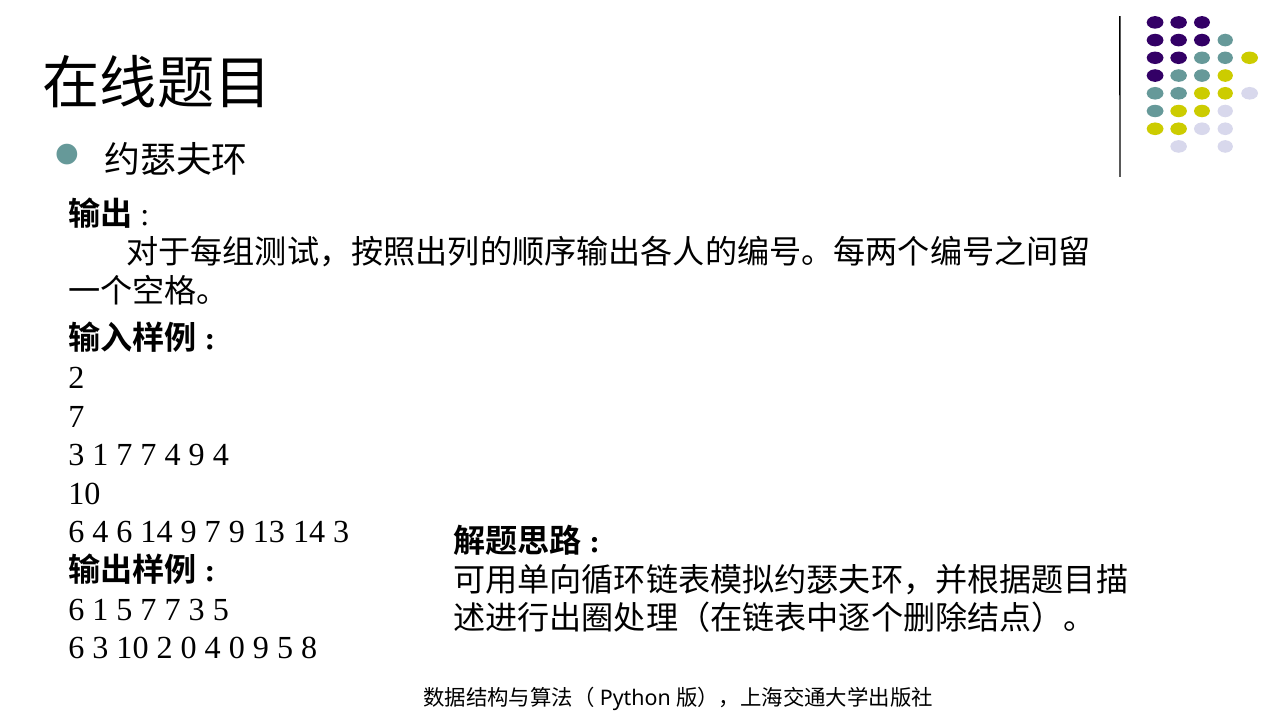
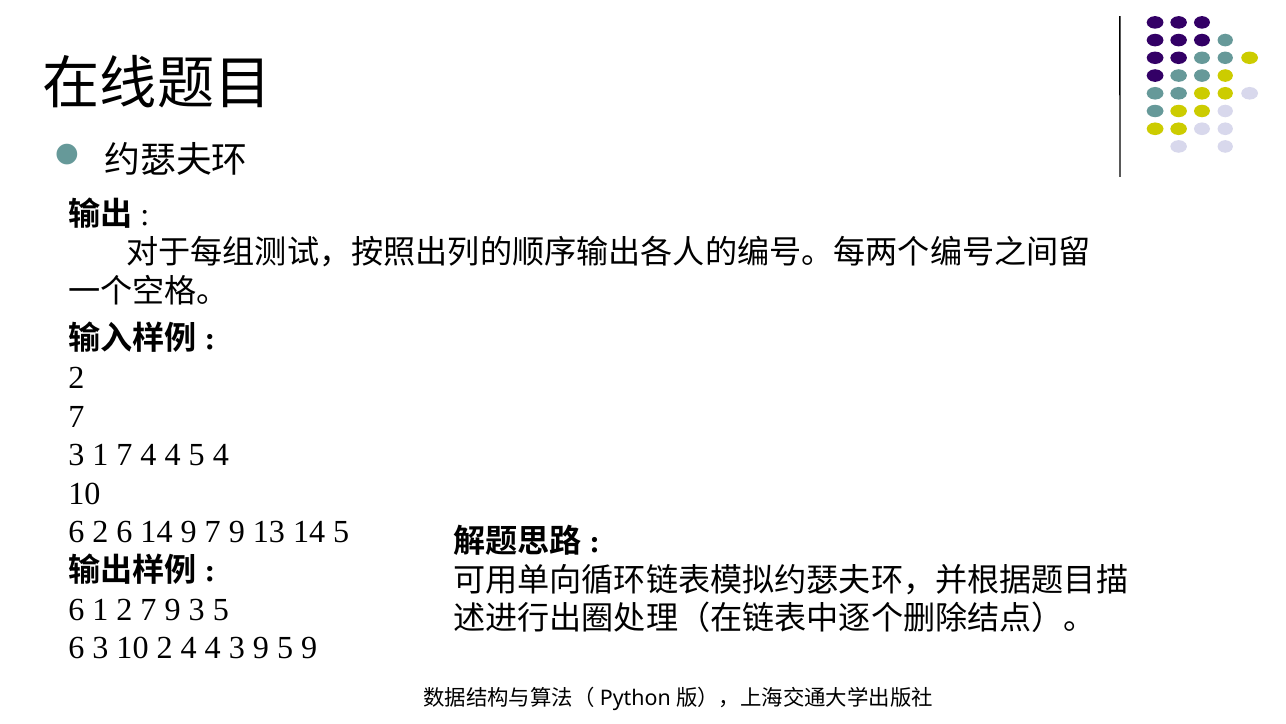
1 7 7: 7 -> 4 (149, 455)
4 9: 9 -> 5 (197, 455)
6 4: 4 -> 2 (100, 532)
14 3: 3 -> 5 (341, 532)
1 5: 5 -> 2 (125, 609)
7: 7 -> 9 (173, 609)
2 0: 0 -> 4 (189, 648)
4 0: 0 -> 3 (237, 648)
5 8: 8 -> 9 (309, 648)
